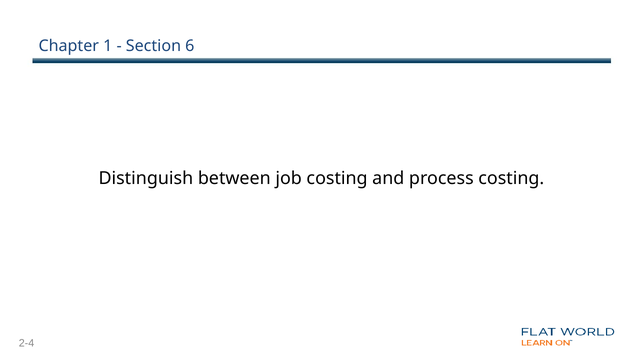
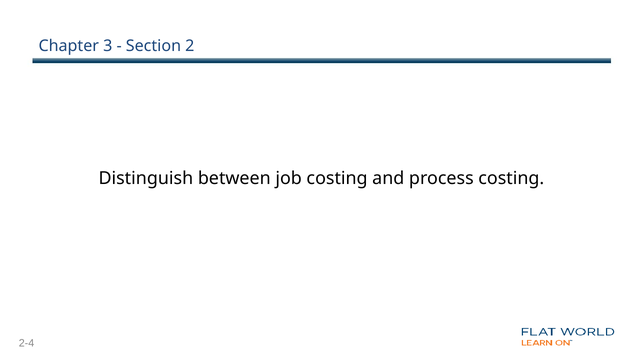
1: 1 -> 3 (108, 46)
6: 6 -> 2 (190, 46)
